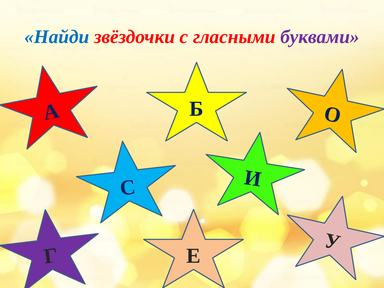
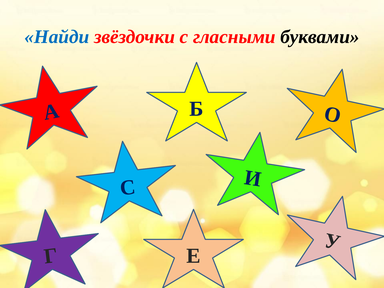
буквами colour: purple -> black (320, 37)
